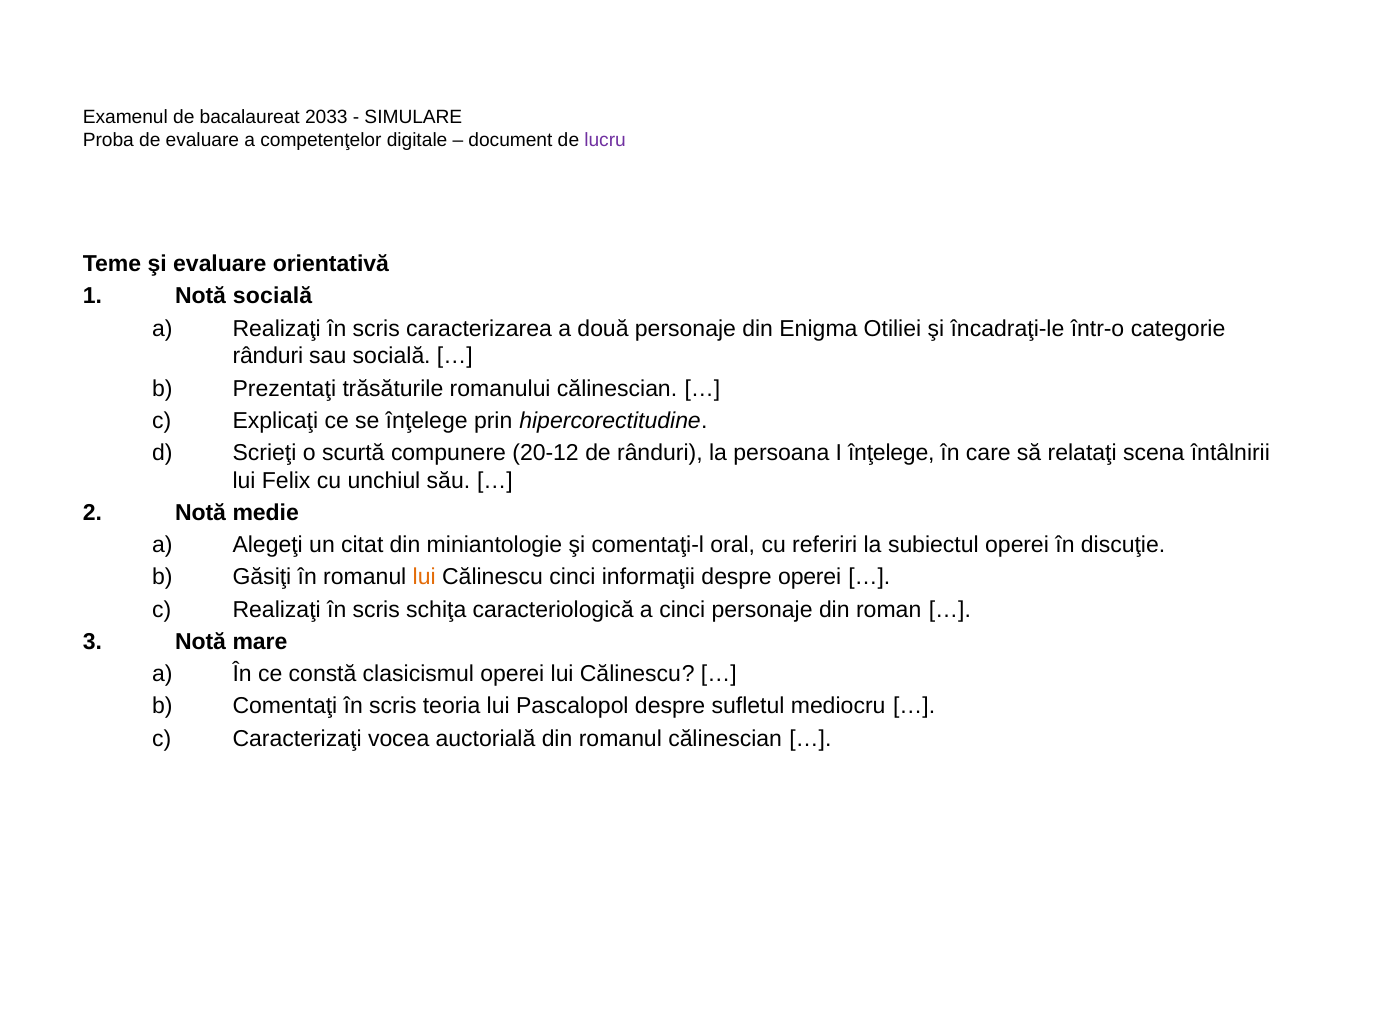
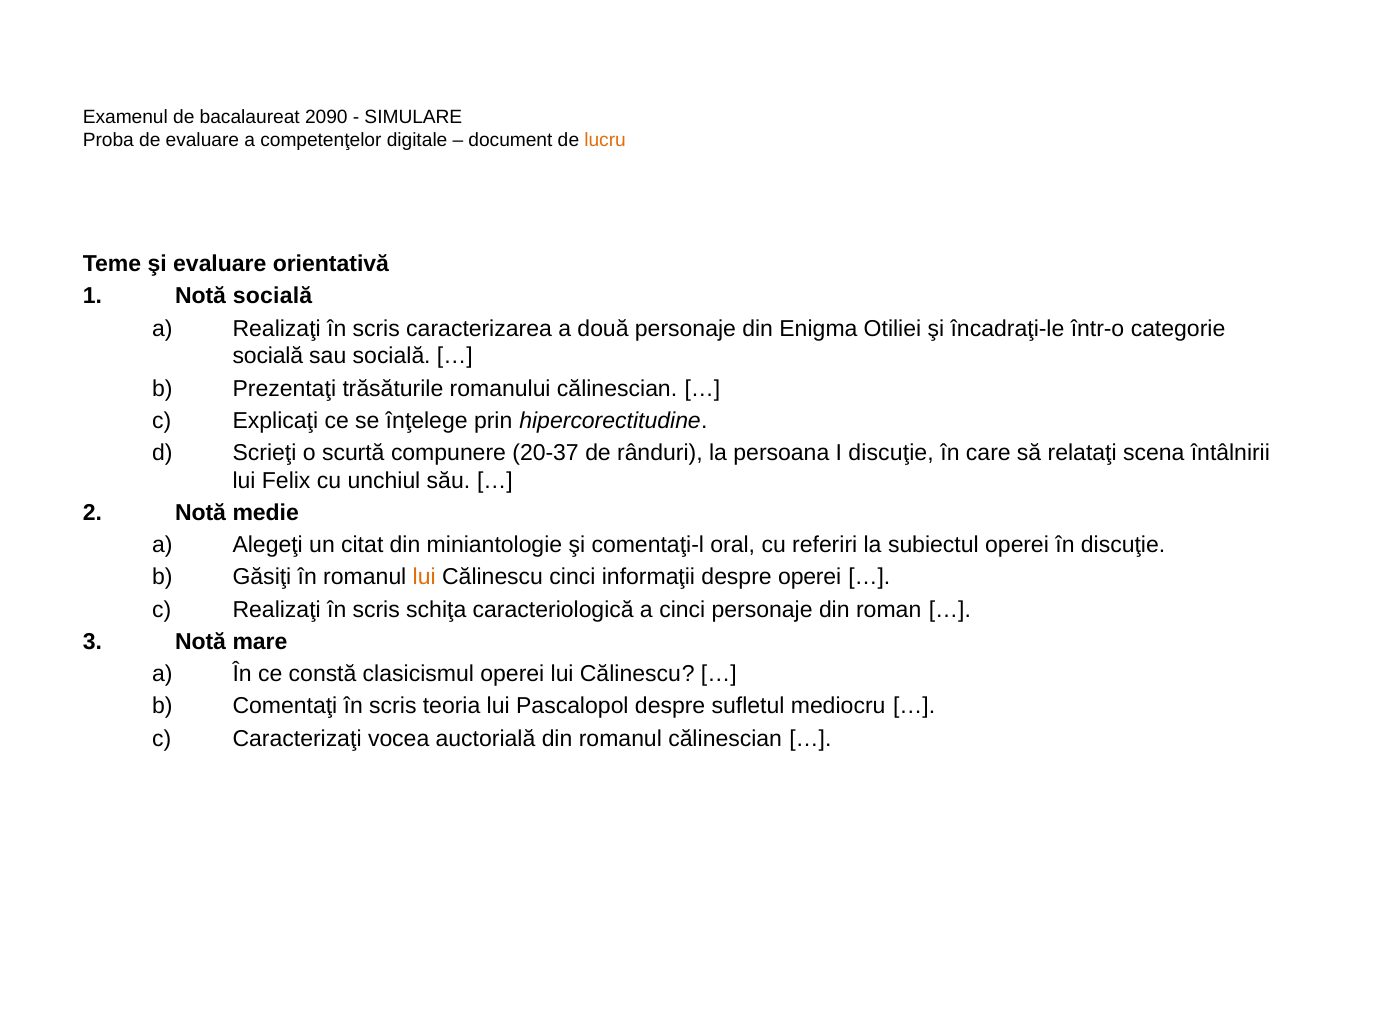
2033: 2033 -> 2090 (326, 118)
lucru colour: purple -> orange (605, 141)
rânduri: rânduri -> socială (268, 356)
20-12: 20-12 -> 20-37 (546, 453)
I înţelege: înţelege -> discuţie (891, 453)
